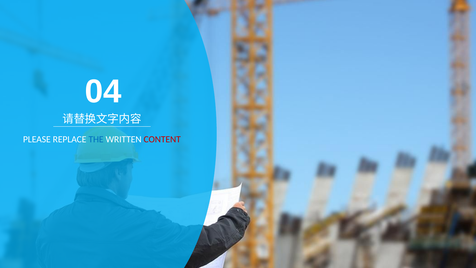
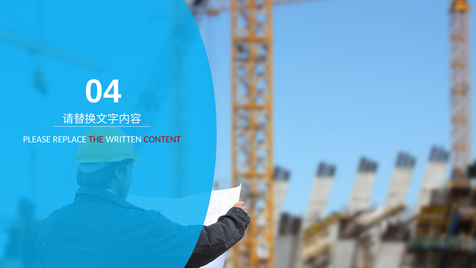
THE colour: blue -> red (96, 139)
